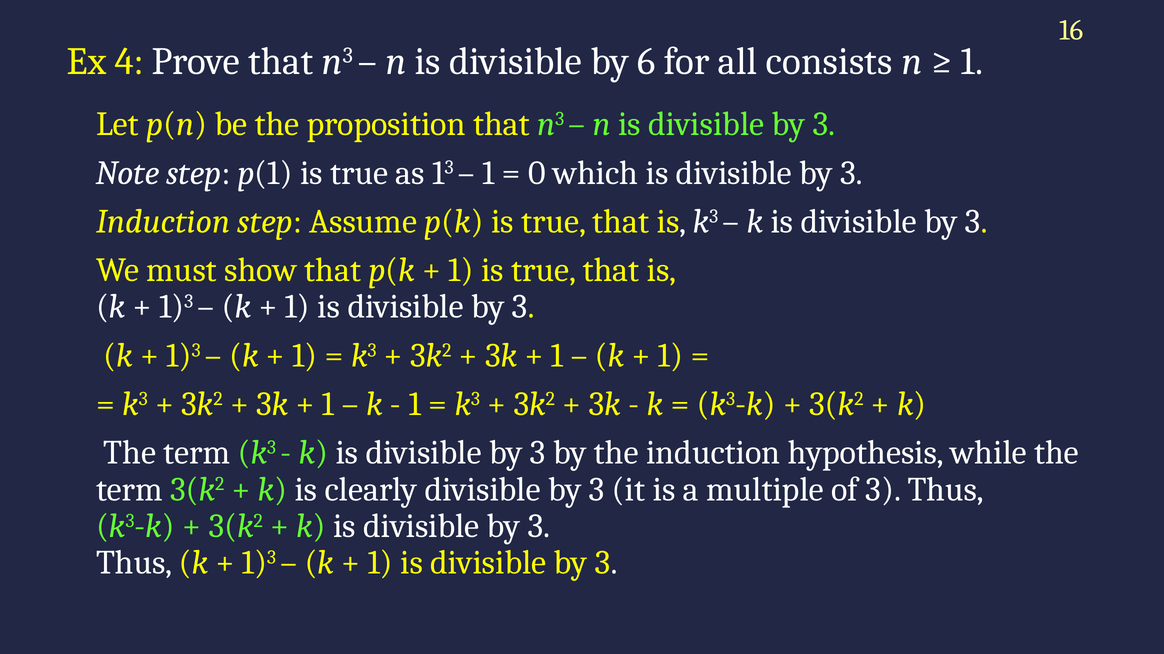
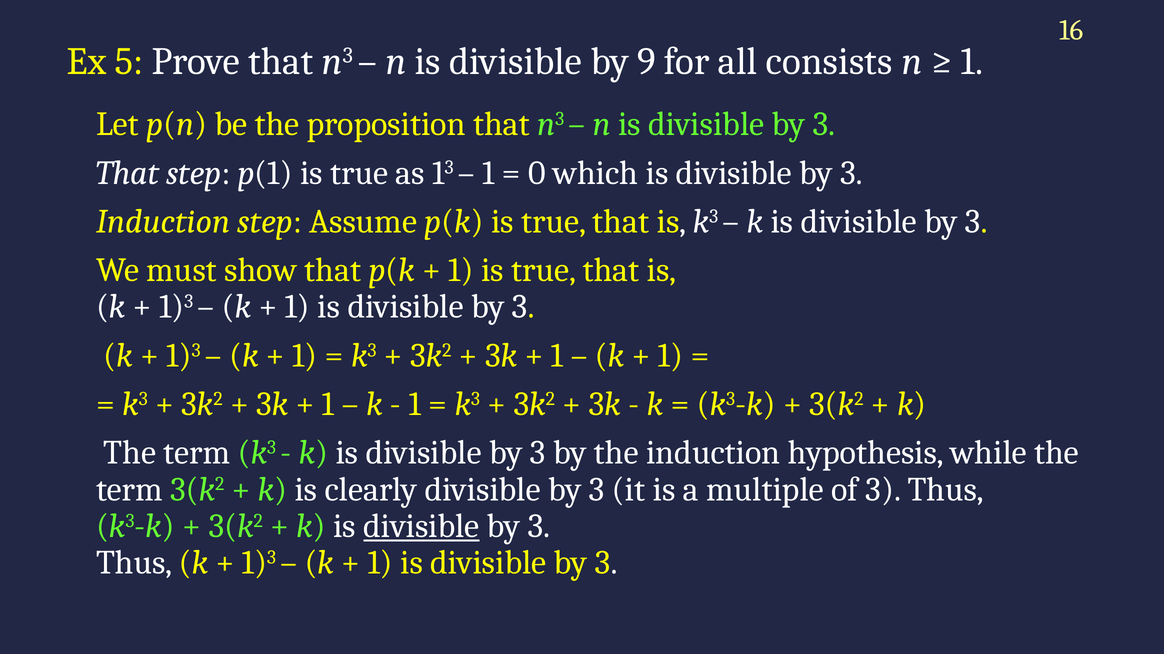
4: 4 -> 5 (129, 61)
6: 6 -> 9 (647, 61)
Note: Note -> That (128, 173)
divisible underline: none -> present (421, 527)
